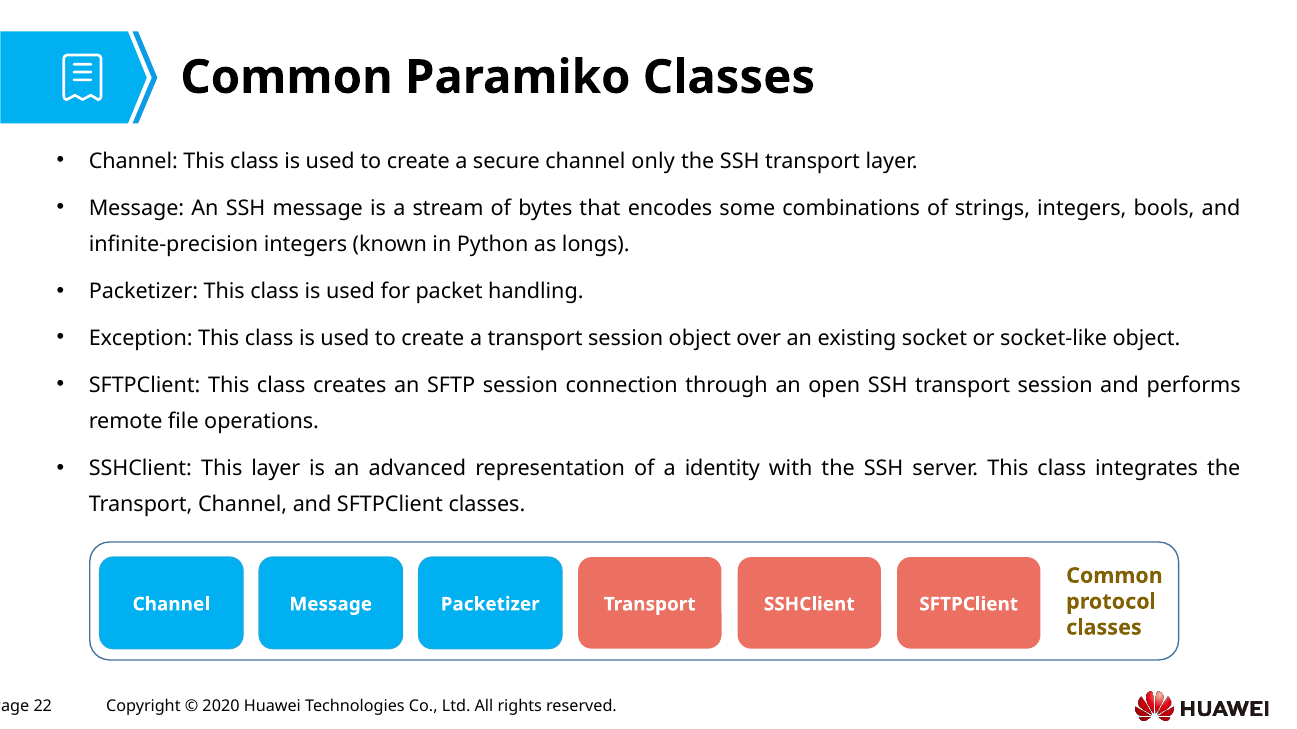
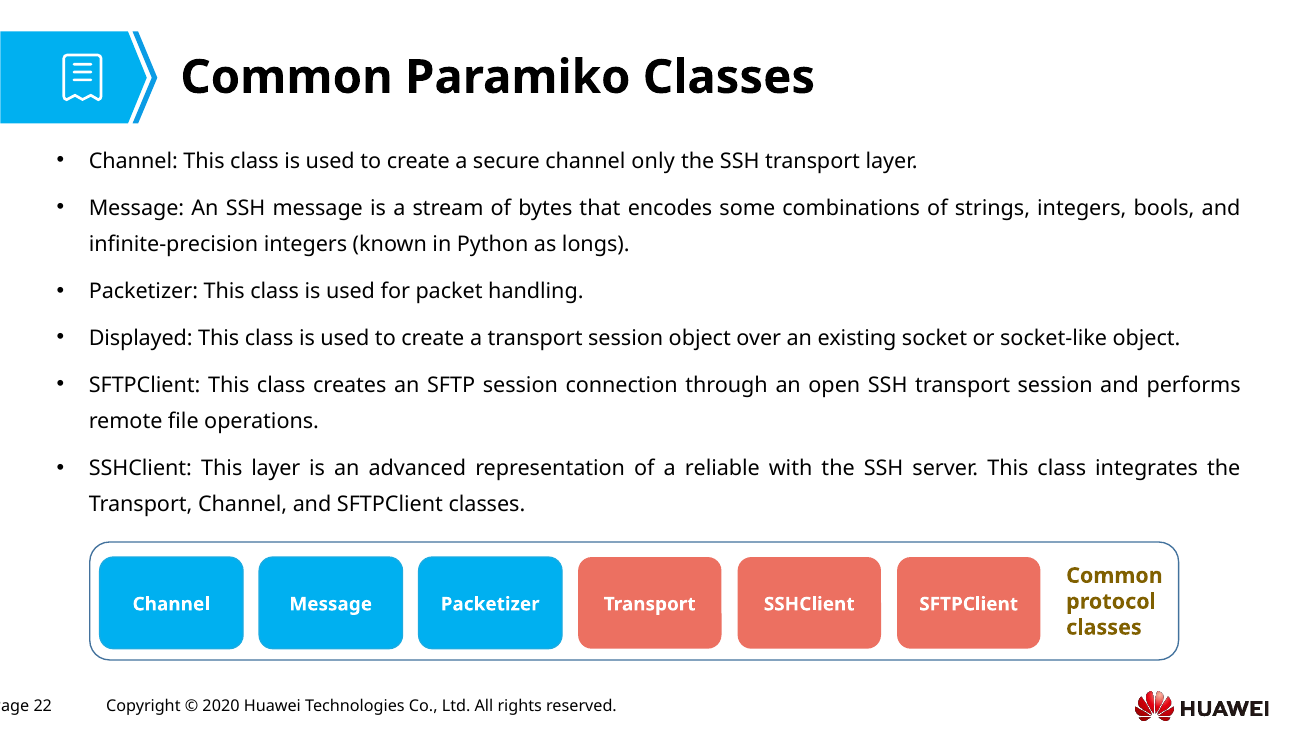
Exception: Exception -> Displayed (141, 338)
identity: identity -> reliable (722, 469)
